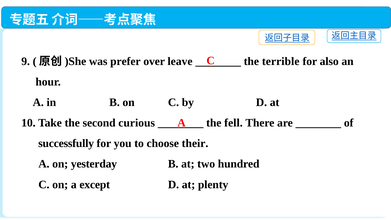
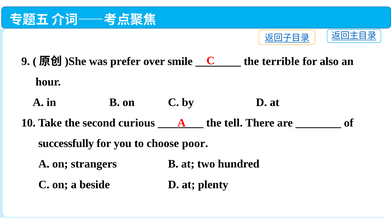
leave: leave -> smile (180, 61)
fell: fell -> tell (233, 123)
their: their -> poor (195, 143)
yesterday: yesterday -> strangers (94, 164)
except: except -> beside (95, 184)
